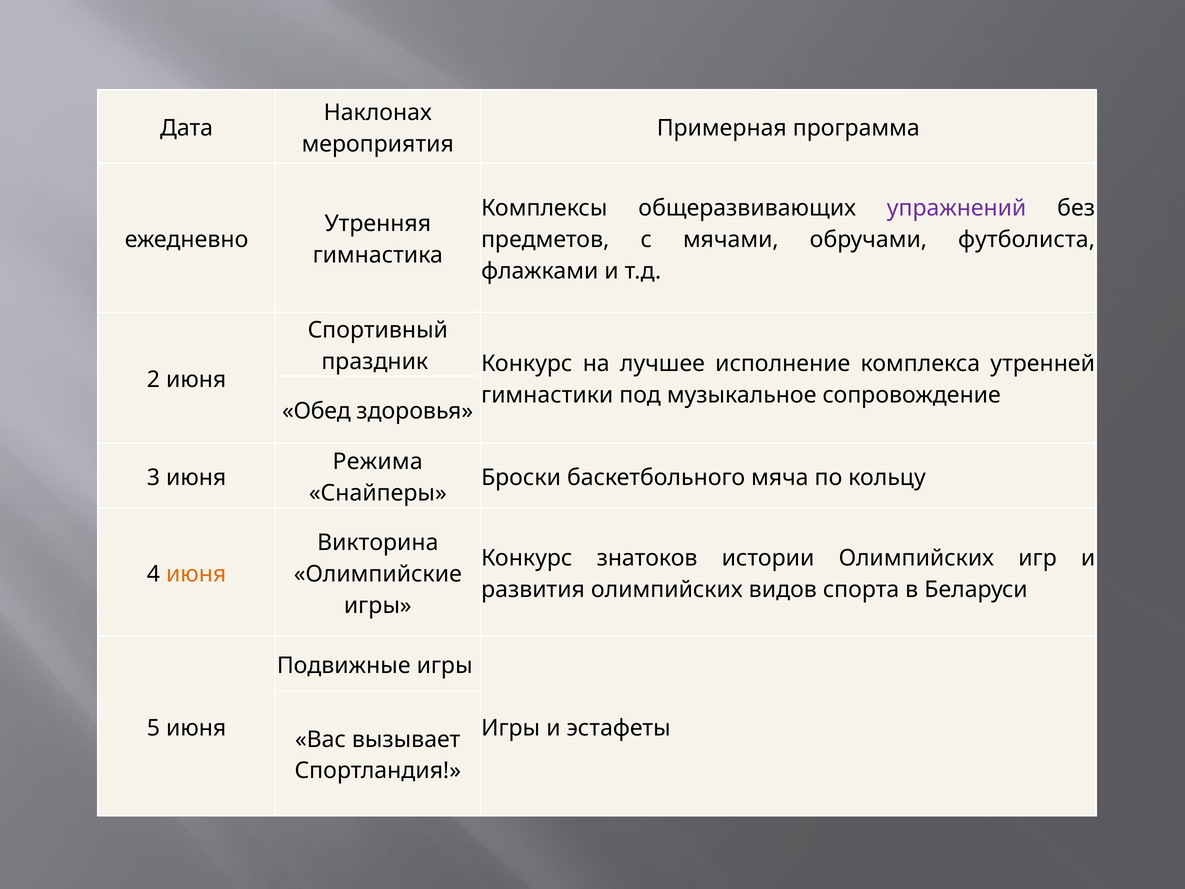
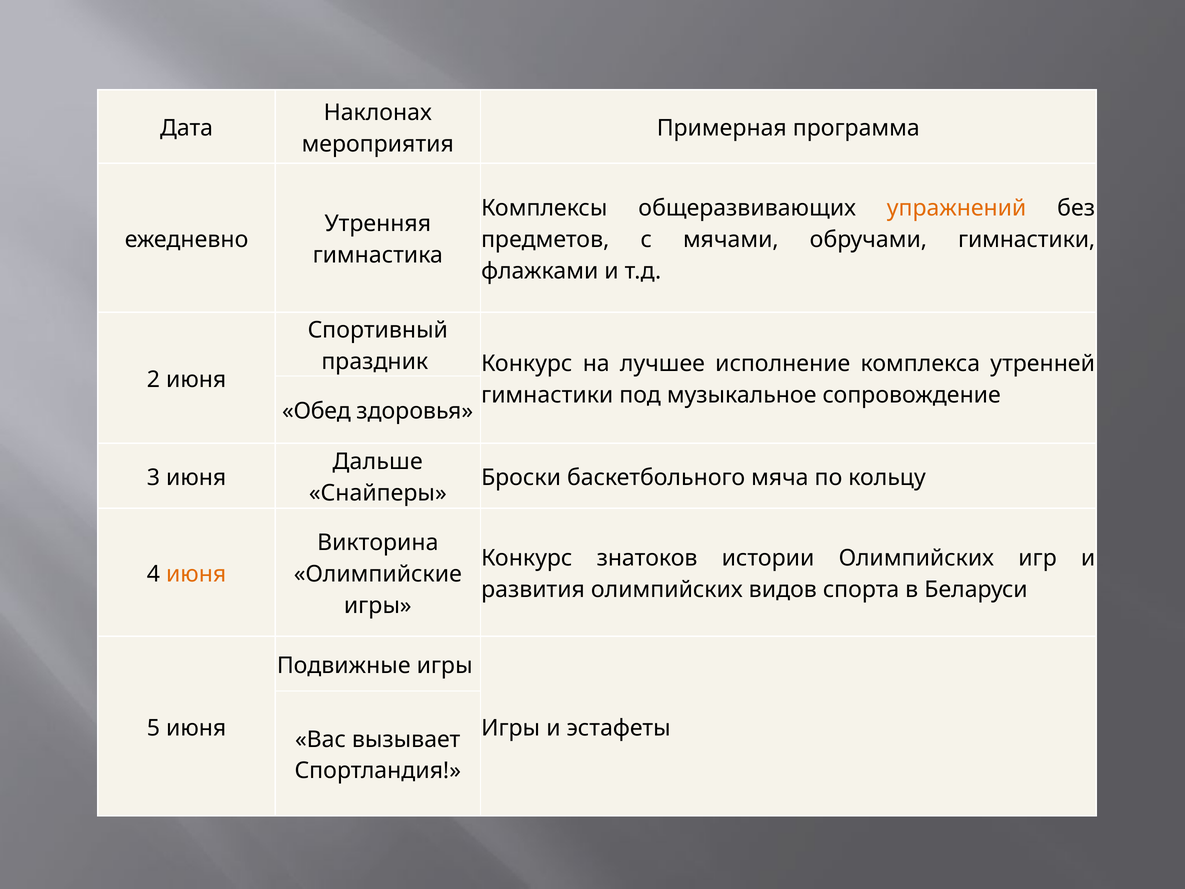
упражнений colour: purple -> orange (957, 208)
обручами футболиста: футболиста -> гимнастики (1027, 240)
Режима: Режима -> Дальше (378, 462)
